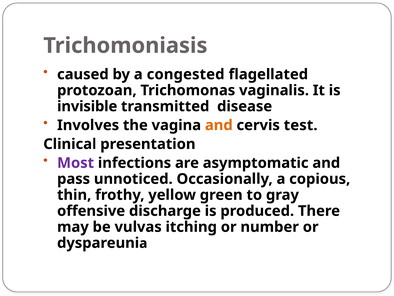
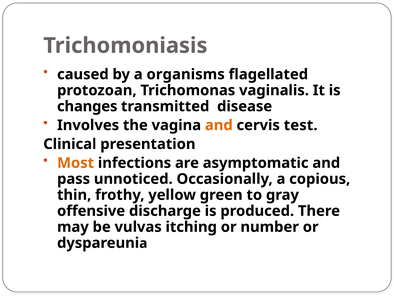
congested: congested -> organisms (186, 74)
invisible: invisible -> changes (87, 106)
Most colour: purple -> orange (76, 163)
